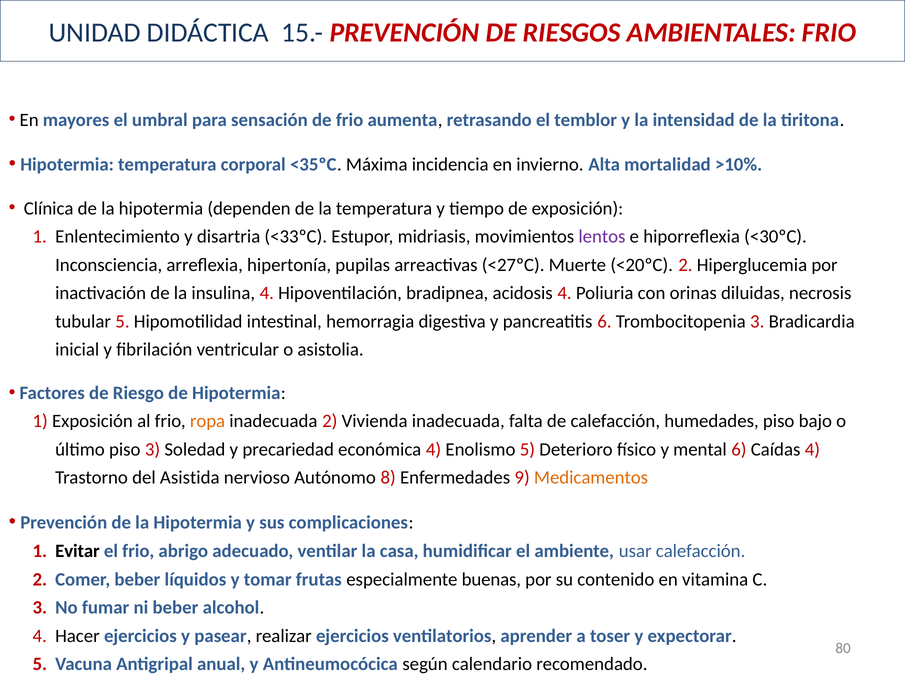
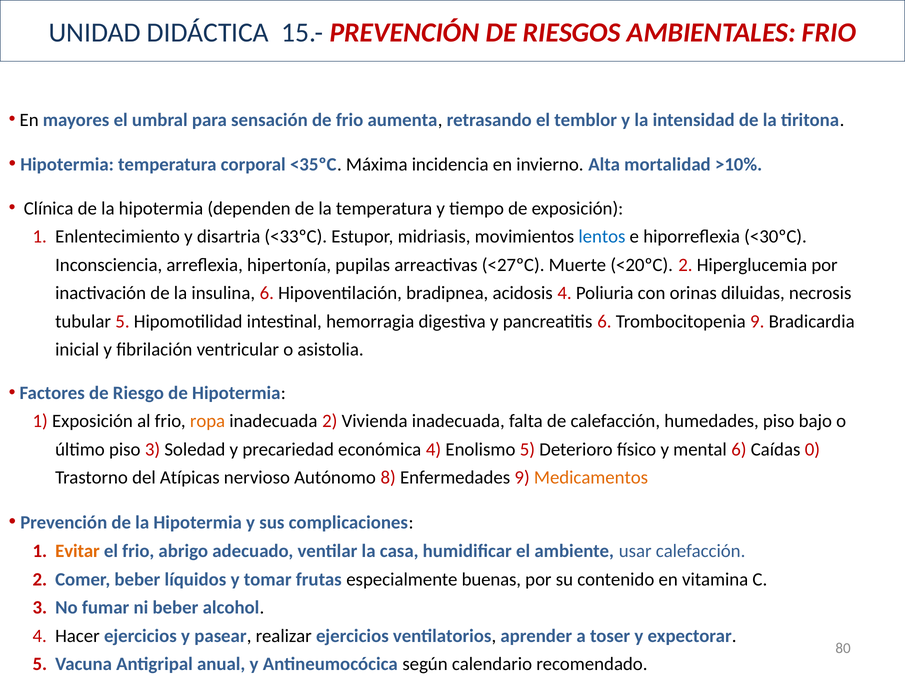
lentos colour: purple -> blue (602, 236)
insulina 4: 4 -> 6 (267, 293)
Trombocitopenia 3: 3 -> 9 (757, 321)
Caídas 4: 4 -> 0 (812, 449)
Asistida: Asistida -> Atípicas (190, 478)
Evitar colour: black -> orange (78, 551)
